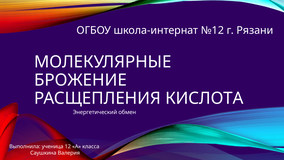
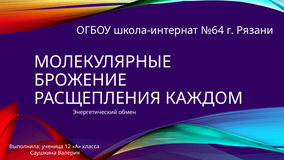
№12: №12 -> №64 (212, 30)
КИСЛОТА: КИСЛОТА -> КАЖДОМ (204, 98)
